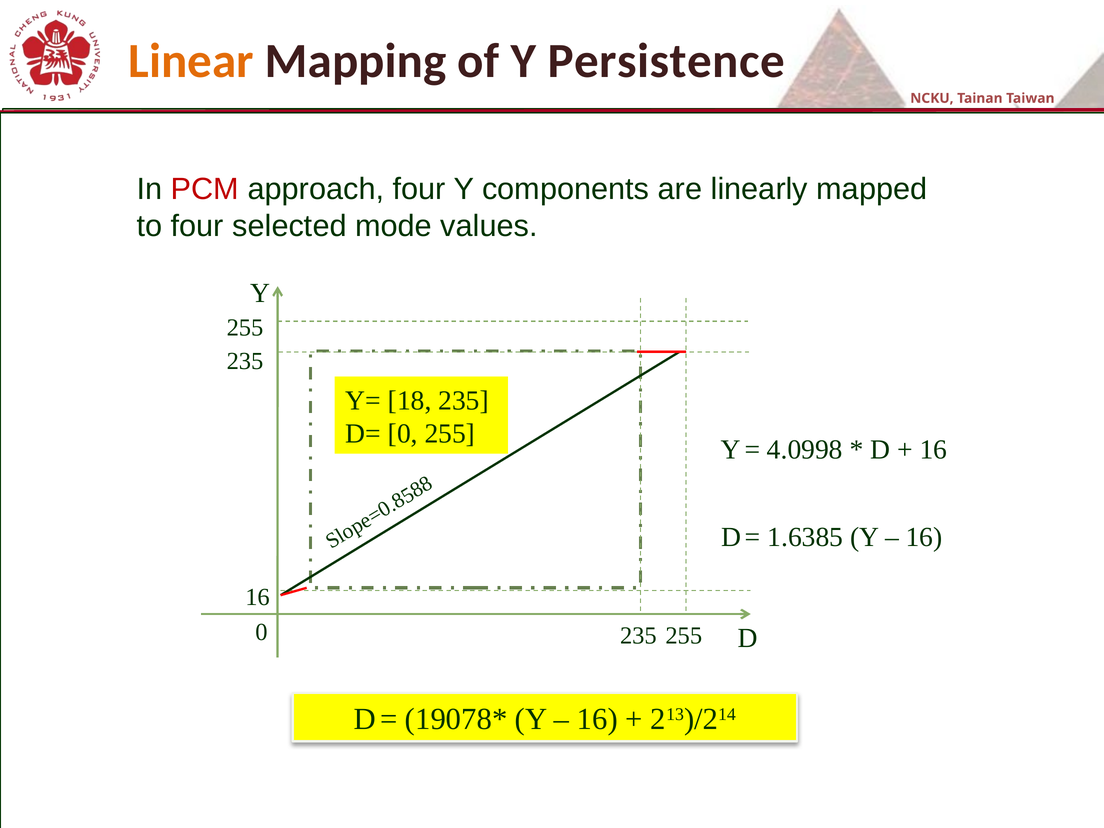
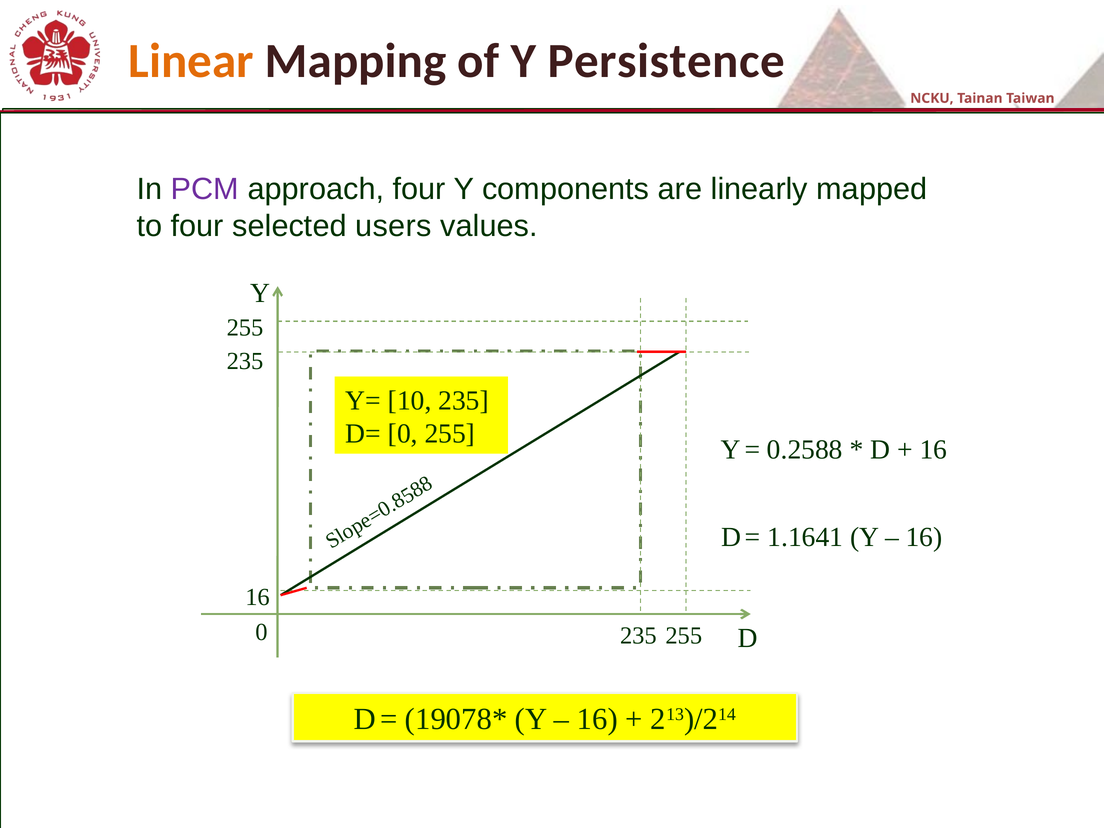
PCM colour: red -> purple (205, 189)
mode: mode -> users (393, 226)
18: 18 -> 10 (410, 401)
4.0998: 4.0998 -> 0.2588 (805, 449)
1.6385: 1.6385 -> 1.1641 (805, 537)
